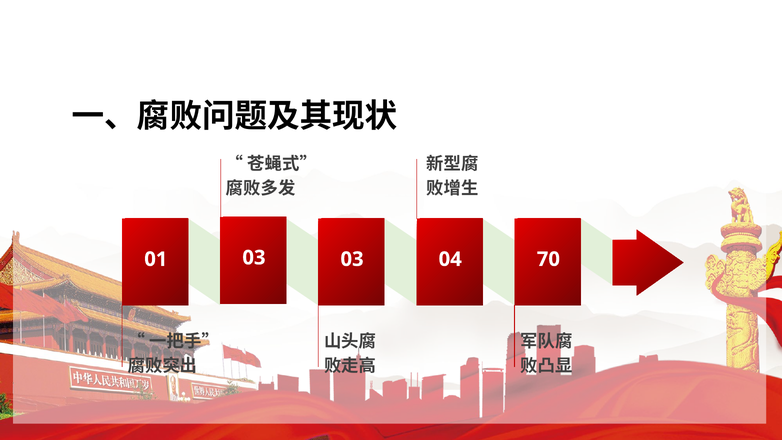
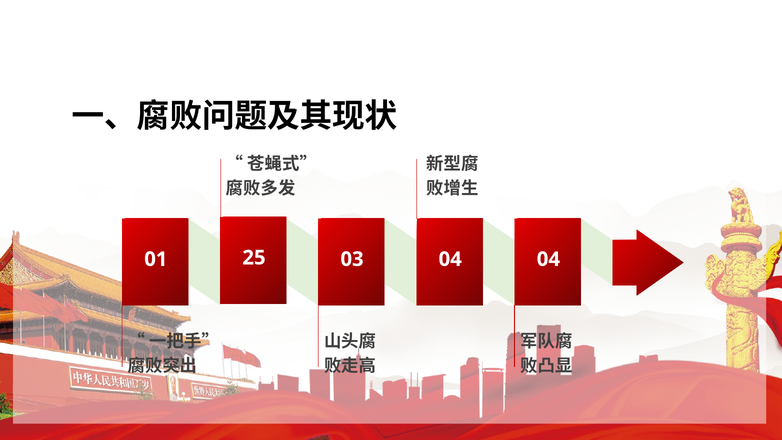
01 03: 03 -> 25 (254, 258)
04 70: 70 -> 04 (548, 259)
